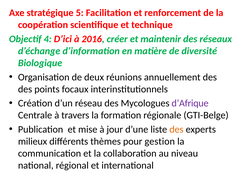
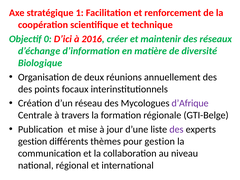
5: 5 -> 1 (80, 13)
4: 4 -> 0 (48, 39)
des colour: orange -> purple (176, 129)
milieux: milieux -> gestion (33, 141)
